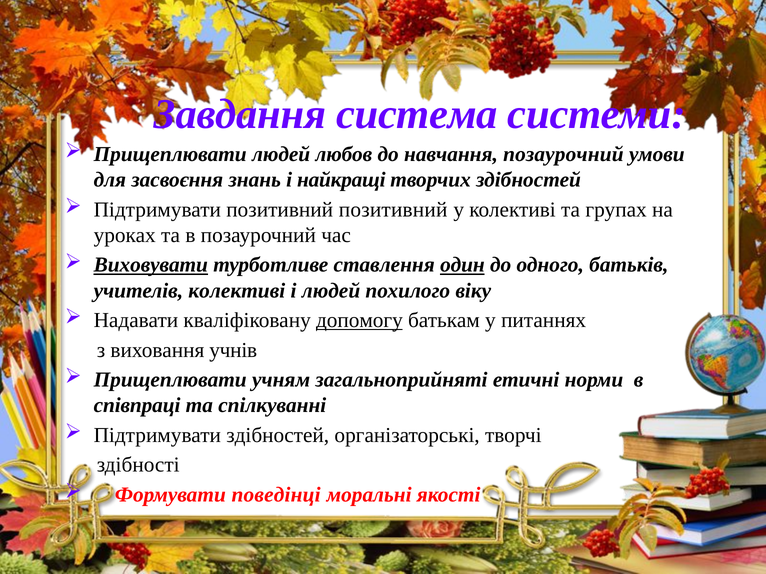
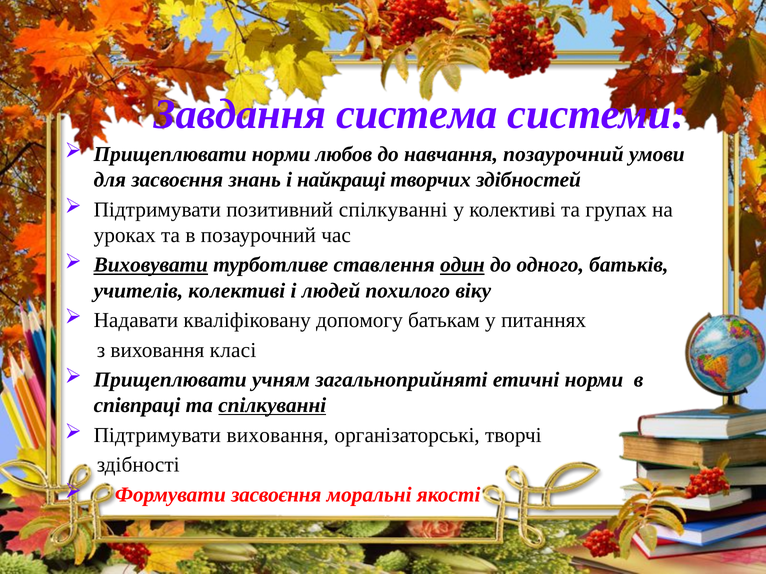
Прищеплювати людей: людей -> норми (281, 155)
позитивний позитивний: позитивний -> спілкуванні (393, 210)
допомогу underline: present -> none (359, 321)
учнів: учнів -> класі (233, 350)
спілкуванні underline: none -> present (272, 406)
Підтримувати здібностей: здібностей -> виховання (278, 435)
Формувати поведінці: поведінці -> засвоєння (276, 495)
